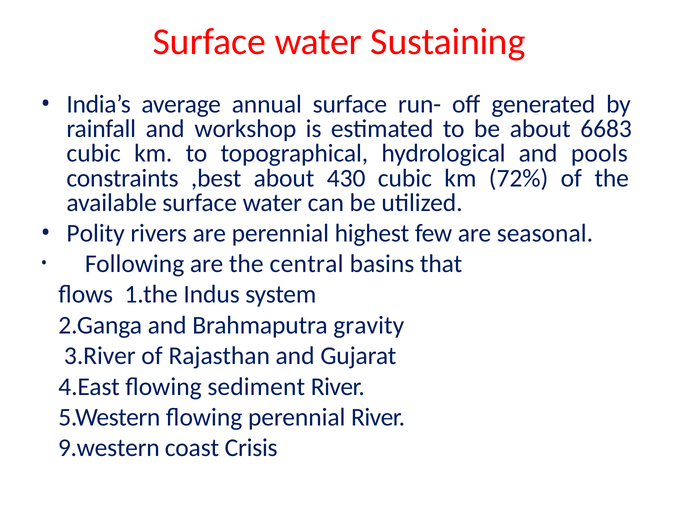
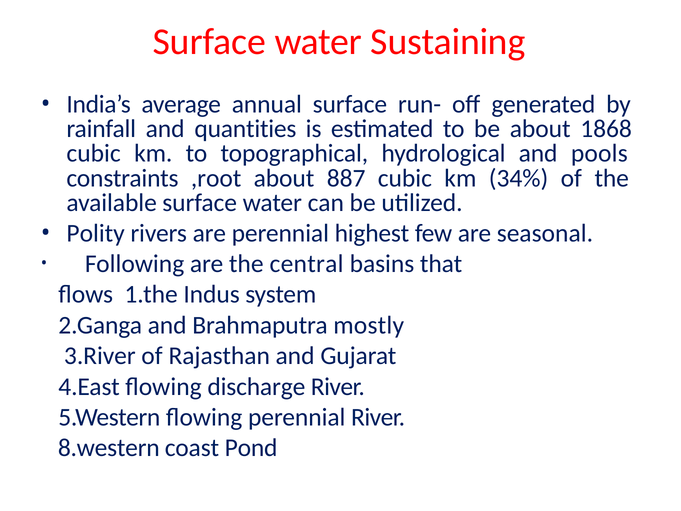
workshop: workshop -> quantities (245, 129)
6683: 6683 -> 1868 (606, 129)
,best: ,best -> ,root (216, 178)
430: 430 -> 887 (346, 178)
72%: 72% -> 34% (519, 178)
gravity: gravity -> mostly (369, 325)
sediment: sediment -> discharge (256, 386)
9.western: 9.western -> 8.western (109, 448)
Crisis: Crisis -> Pond (251, 448)
